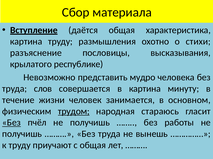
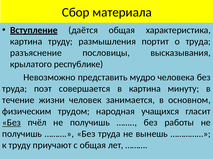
охотно: охотно -> портит (155, 42)
о стихи: стихи -> труда (198, 42)
слов: слов -> поэт (43, 89)
трудом underline: present -> none (74, 112)
стараюсь: стараюсь -> учащихся (160, 112)
